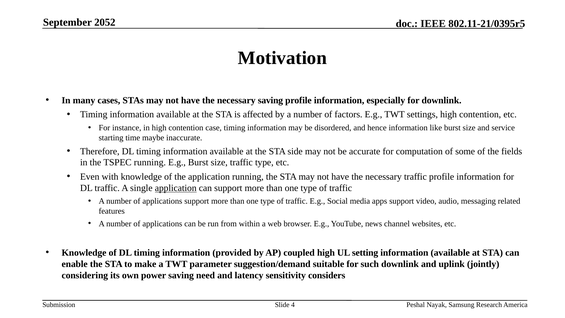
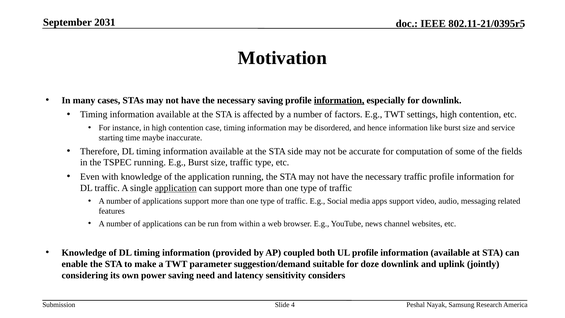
2052: 2052 -> 2031 (105, 22)
information underline: none -> present (339, 100)
coupled high: high -> both (326, 253)
UL setting: setting -> profile (365, 253)
such: such -> doze (370, 264)
